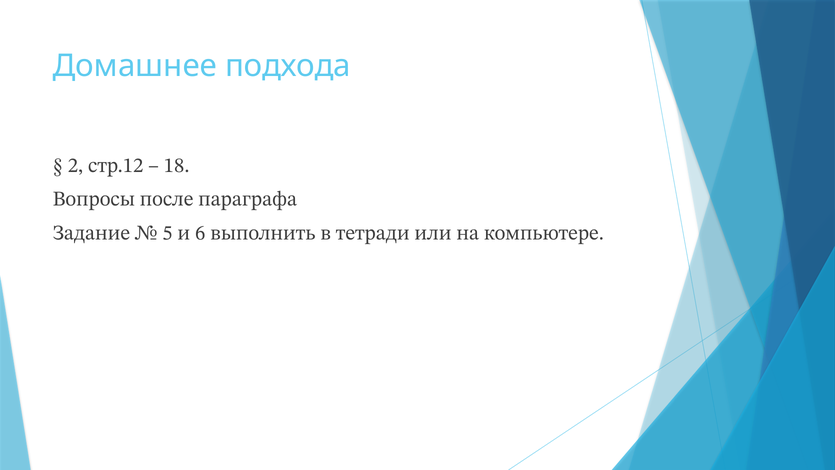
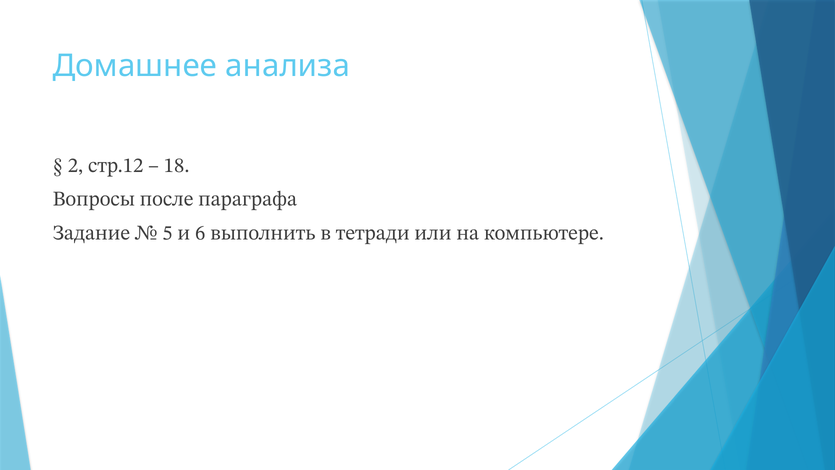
подхода: подхода -> анализа (288, 66)
